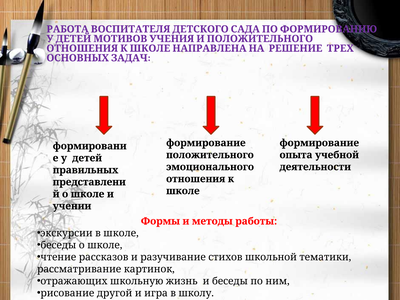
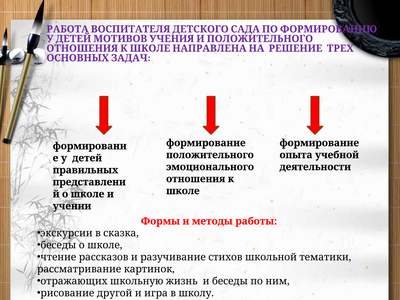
в школе: школе -> сказка (121, 233)
